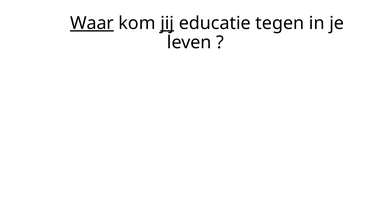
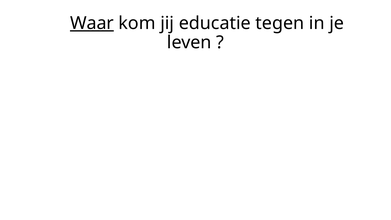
jij underline: present -> none (167, 23)
